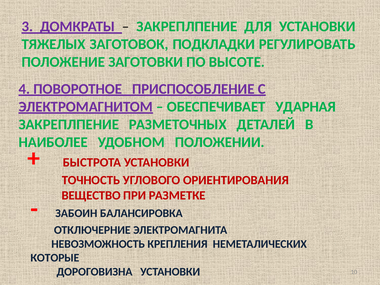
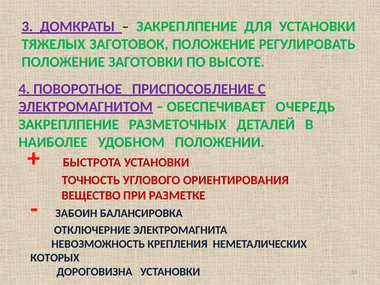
ЗАГОТОВОК ПОДКЛАДКИ: ПОДКЛАДКИ -> ПОЛОЖЕНИЕ (214, 44)
УДАРНАЯ: УДАРНАЯ -> ОЧЕРЕДЬ (305, 107)
КОТОРЫЕ: КОТОРЫЕ -> КОТОРЫХ (55, 258)
